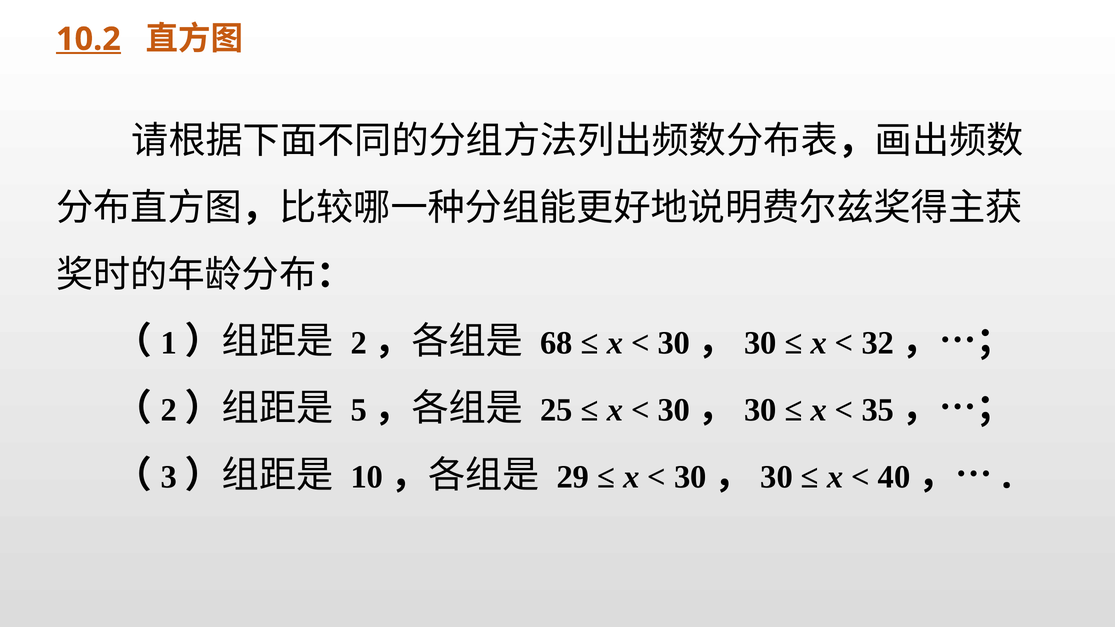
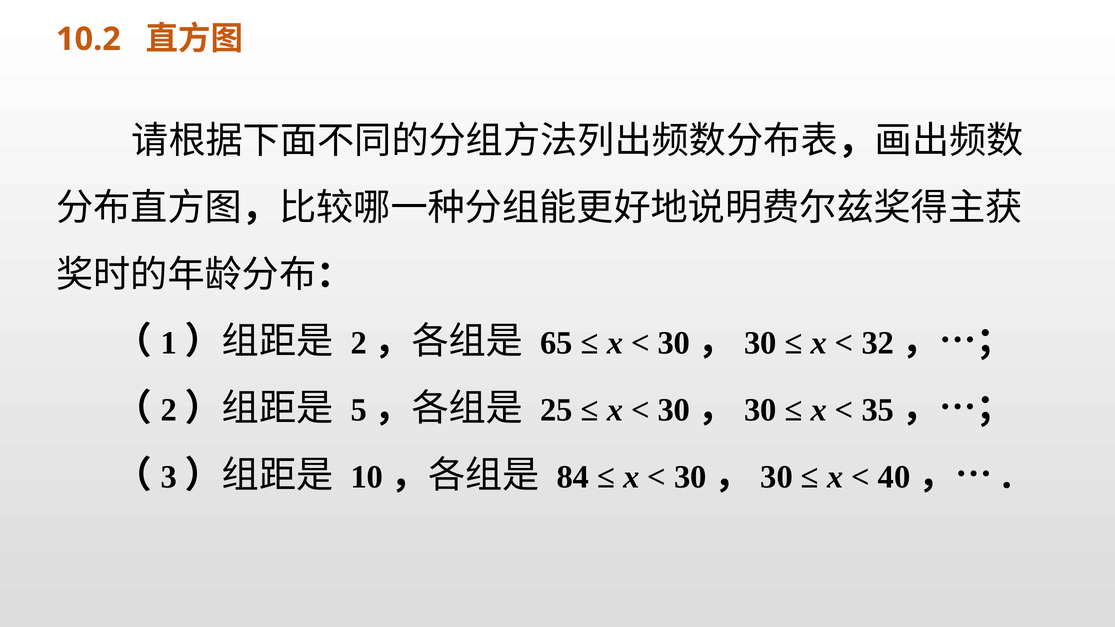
10.2 underline: present -> none (88, 39)
68: 68 -> 65 (556, 343)
29: 29 -> 84 (573, 477)
